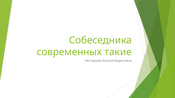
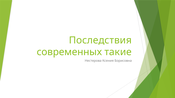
Собеседника: Собеседника -> Последствия (100, 40)
